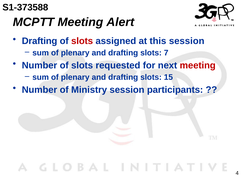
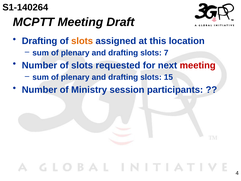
S1-373588: S1-373588 -> S1-140264 (25, 7)
Alert: Alert -> Draft (120, 22)
slots colour: red -> orange (82, 41)
this session: session -> location (187, 41)
